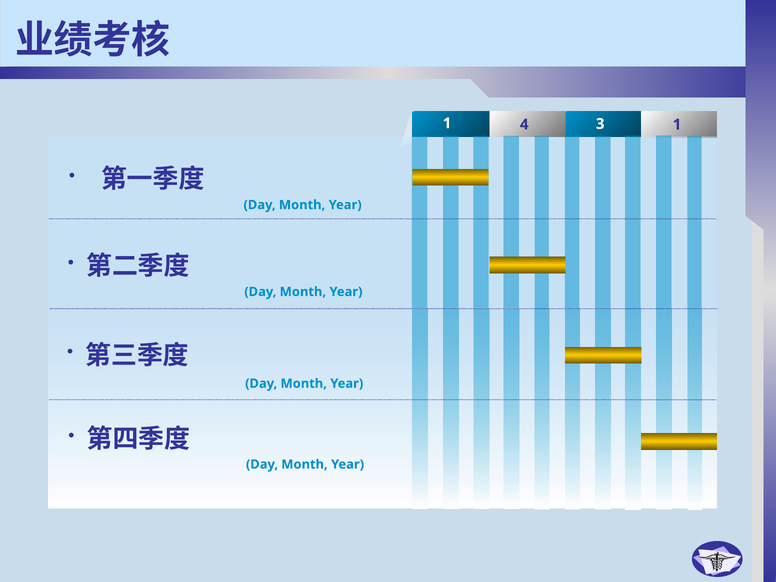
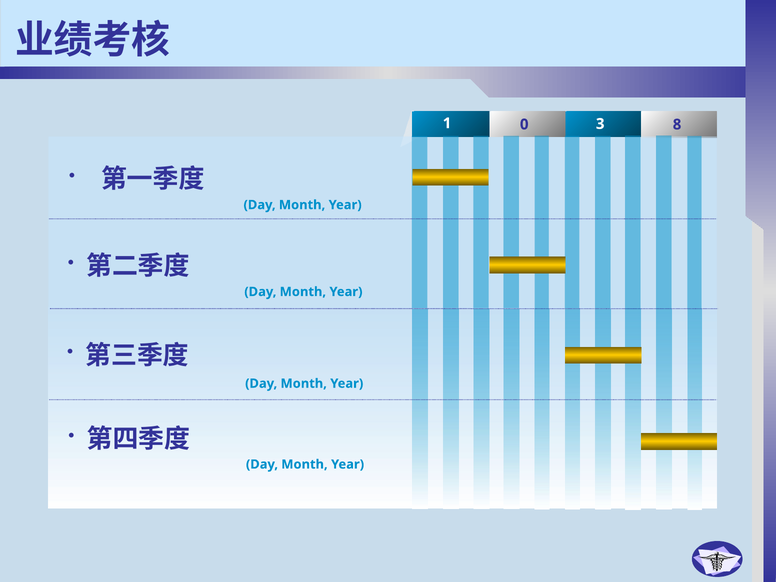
4: 4 -> 0 (524, 124)
3 1: 1 -> 8 (677, 125)
